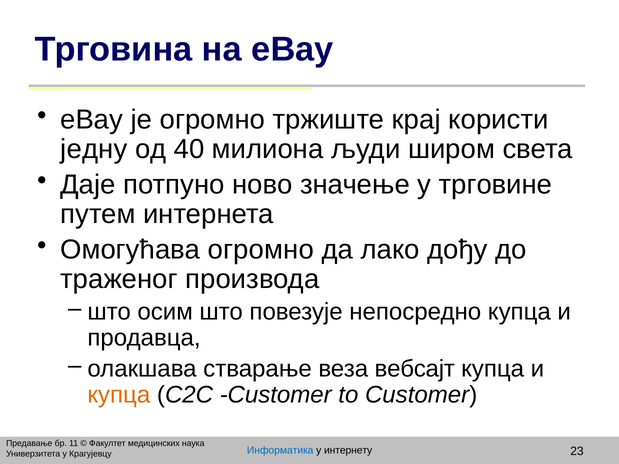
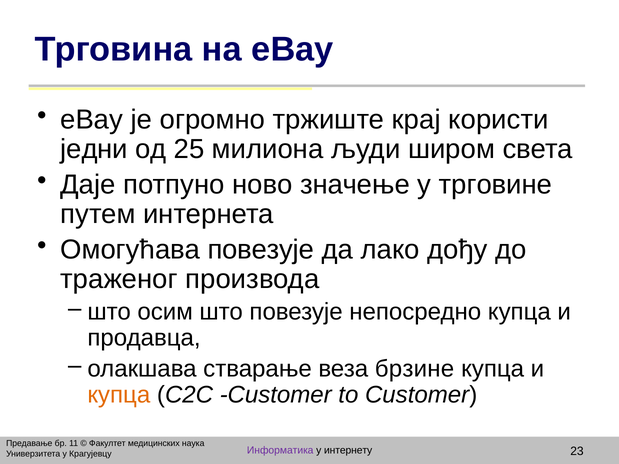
једну: једну -> једни (94, 149)
40: 40 -> 25 (189, 149)
Омогућава огромно: огромно -> повезује (261, 250)
вебсајт: вебсајт -> брзине (415, 369)
Информатика colour: blue -> purple (280, 450)
